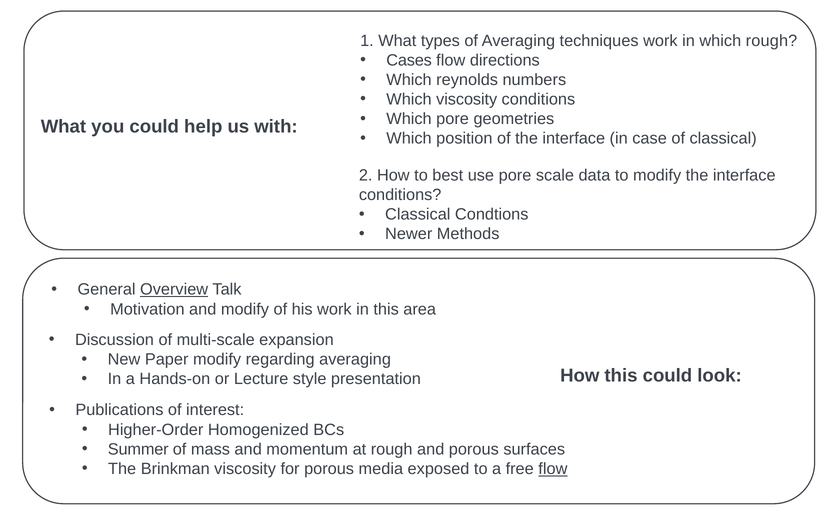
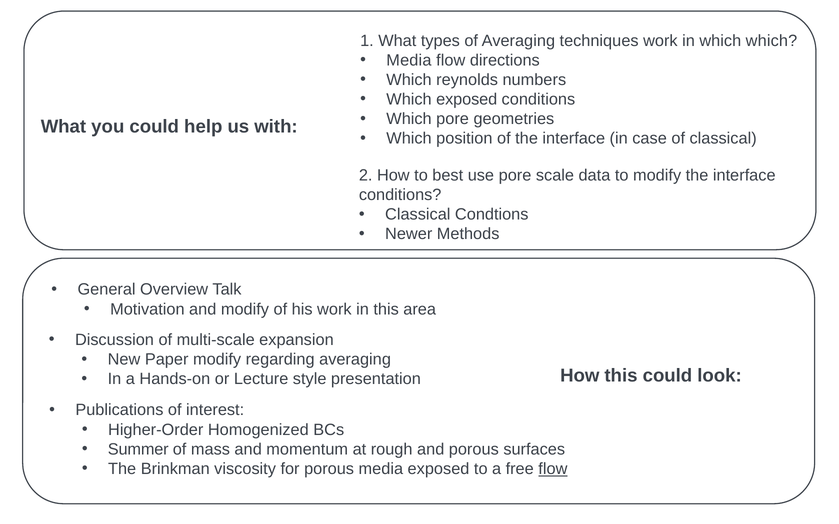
which rough: rough -> which (772, 41)
Cases: Cases -> Media (409, 60)
Which viscosity: viscosity -> exposed (467, 100)
Overview underline: present -> none (174, 290)
